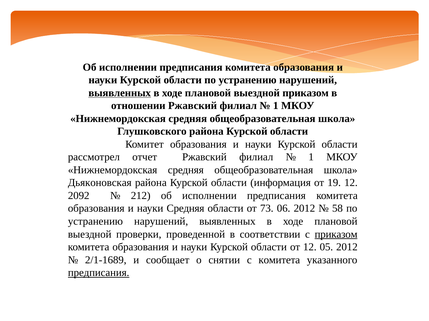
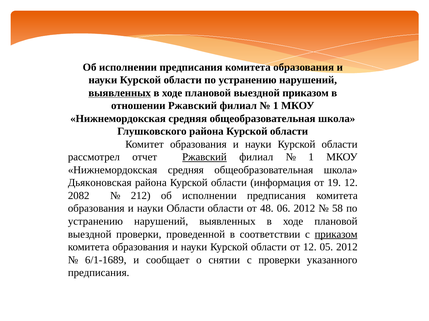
Ржавский underline: none -> present (204, 157)
2092: 2092 -> 2082 (79, 196)
науки Средняя: Средняя -> Области (185, 209)
73: 73 -> 48 (267, 209)
2/1-1689: 2/1-1689 -> 6/1-1689 (106, 260)
с комитета: комитета -> проверки (279, 260)
предписания underline: present -> none (99, 273)
